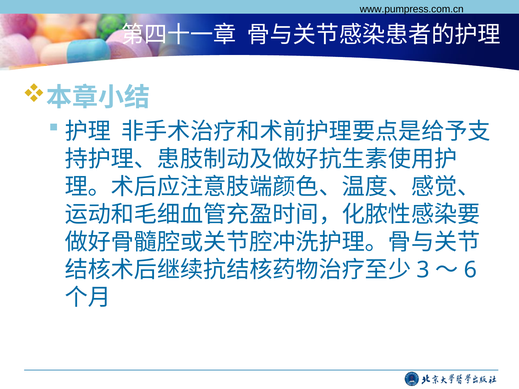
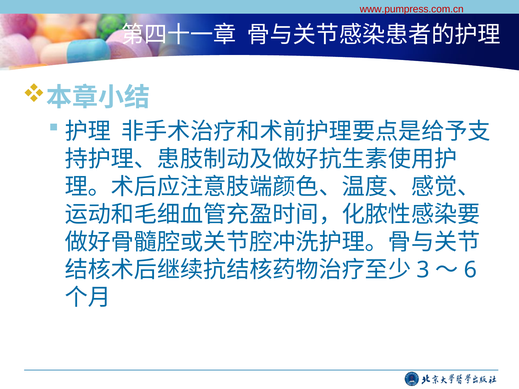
www.pumpress.com.cn colour: black -> red (412, 9)
